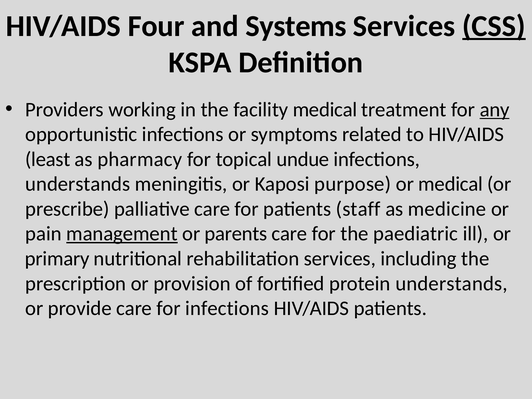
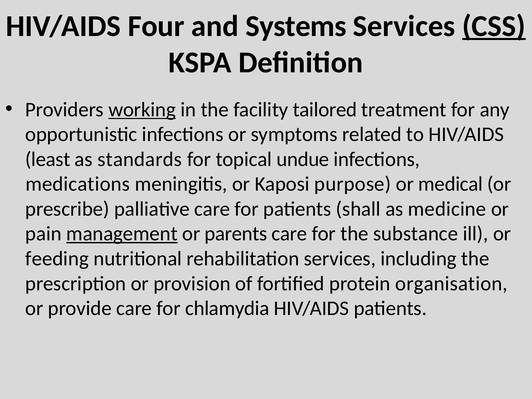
working underline: none -> present (142, 110)
facility medical: medical -> tailored (325, 110)
any underline: present -> none (495, 110)
pharmacy: pharmacy -> standards (140, 159)
understands: understands -> medications (78, 184)
staff: staff -> shall (358, 209)
paediatric: paediatric -> substance (416, 234)
primary: primary -> feeding (57, 259)
protein understands: understands -> organisation (451, 284)
for infections: infections -> chlamydia (227, 308)
